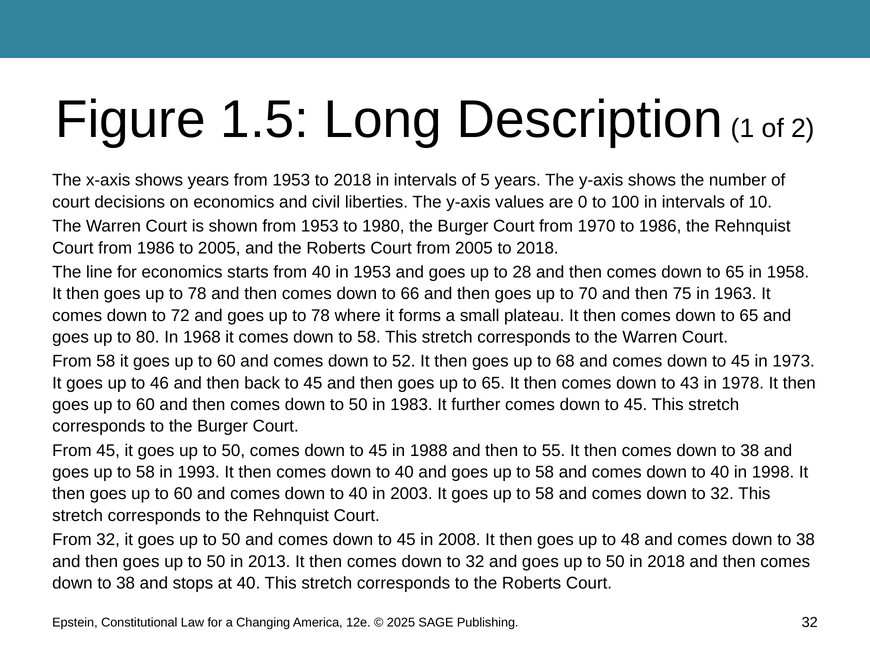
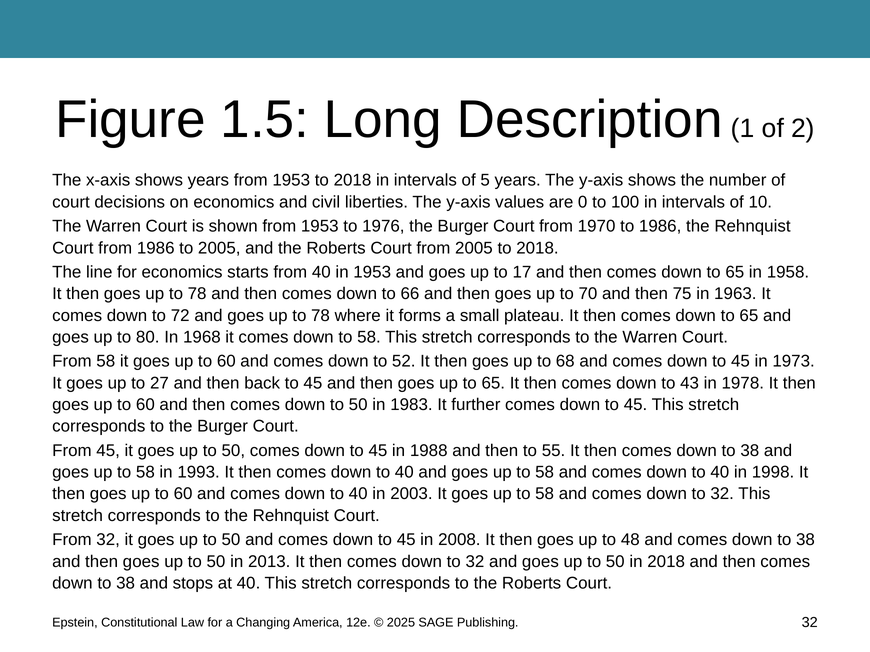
1980: 1980 -> 1976 (383, 226)
28: 28 -> 17 (522, 272)
46: 46 -> 27 (159, 383)
